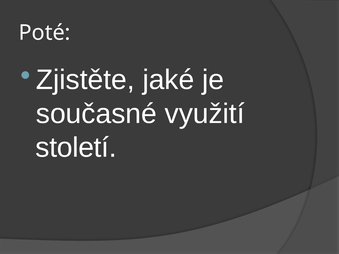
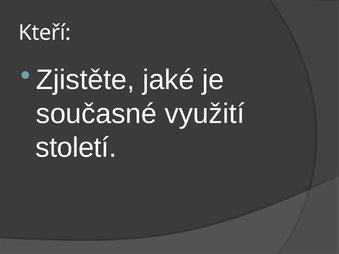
Poté: Poté -> Kteří (45, 33)
